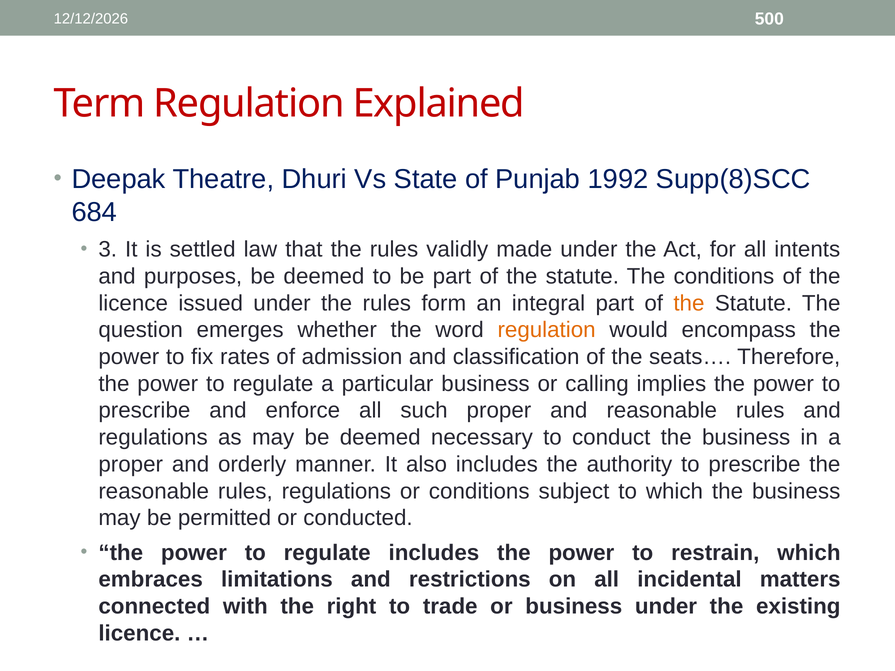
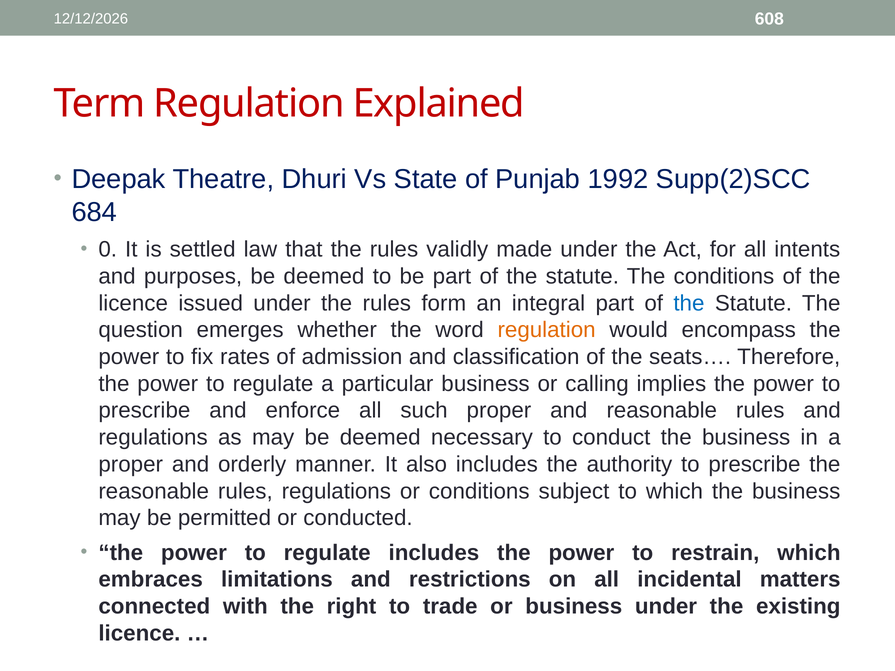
500: 500 -> 608 (769, 19)
Supp(8)SCC: Supp(8)SCC -> Supp(2)SCC (733, 179)
3: 3 -> 0 (108, 250)
the colour: orange -> blue (689, 303)
